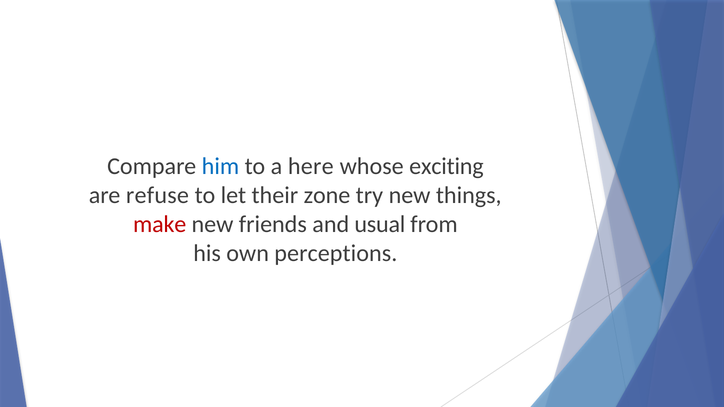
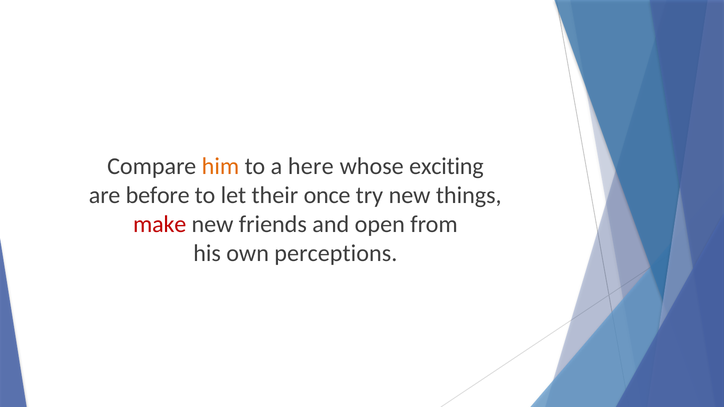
him colour: blue -> orange (220, 166)
refuse: refuse -> before (158, 195)
zone: zone -> once (327, 195)
usual: usual -> open (380, 224)
